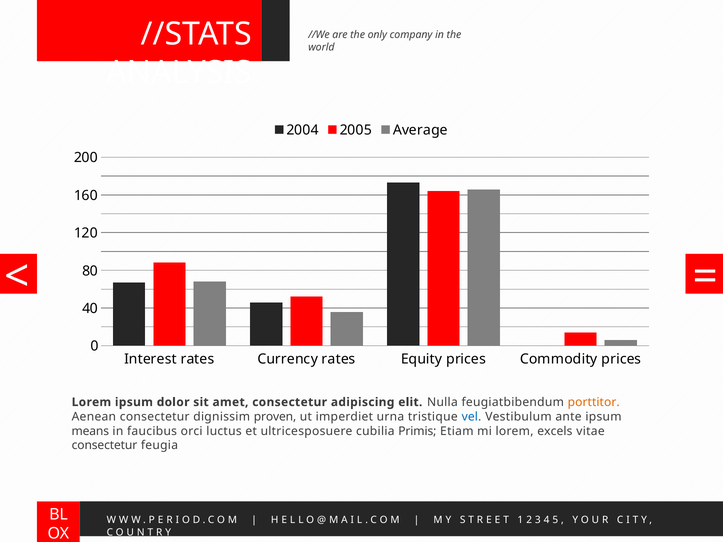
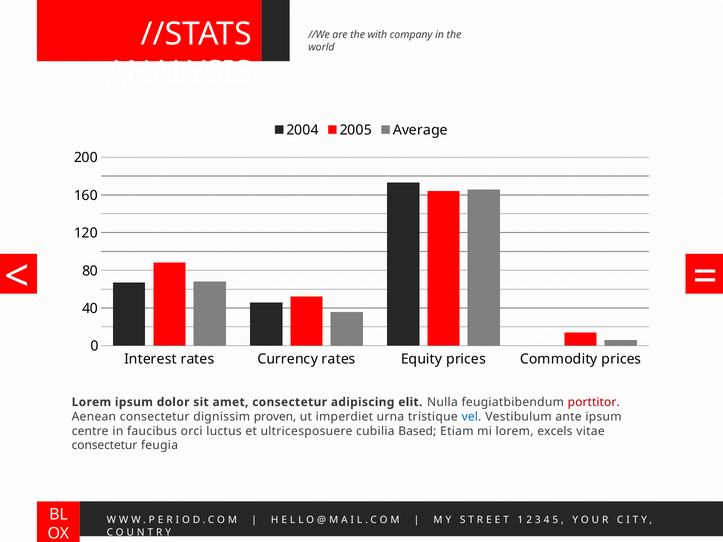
only: only -> with (377, 35)
porttitor colour: orange -> red (594, 402)
means: means -> centre (90, 431)
Primis: Primis -> Based (417, 431)
